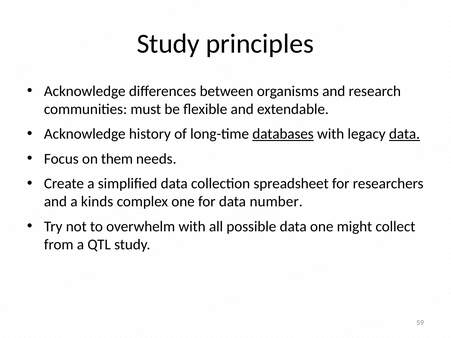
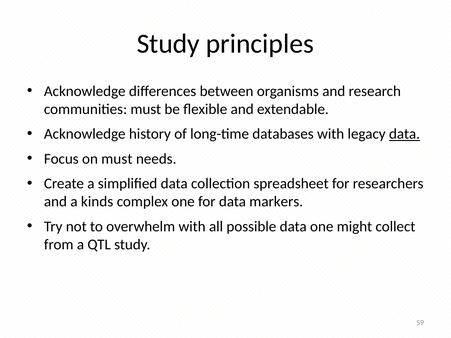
databases underline: present -> none (283, 134)
on them: them -> must (117, 159)
number: number -> markers (276, 202)
